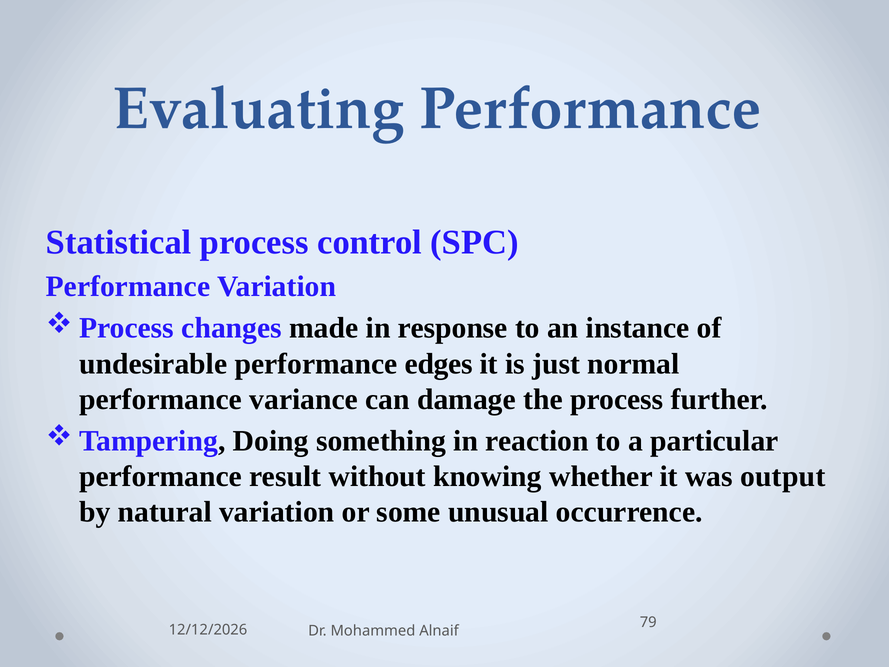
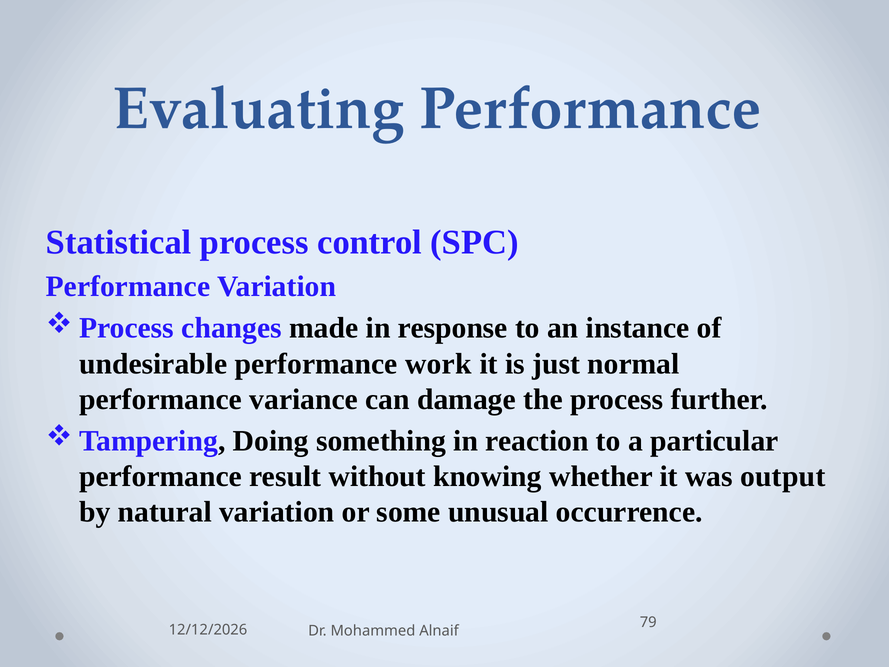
edges: edges -> work (438, 364)
